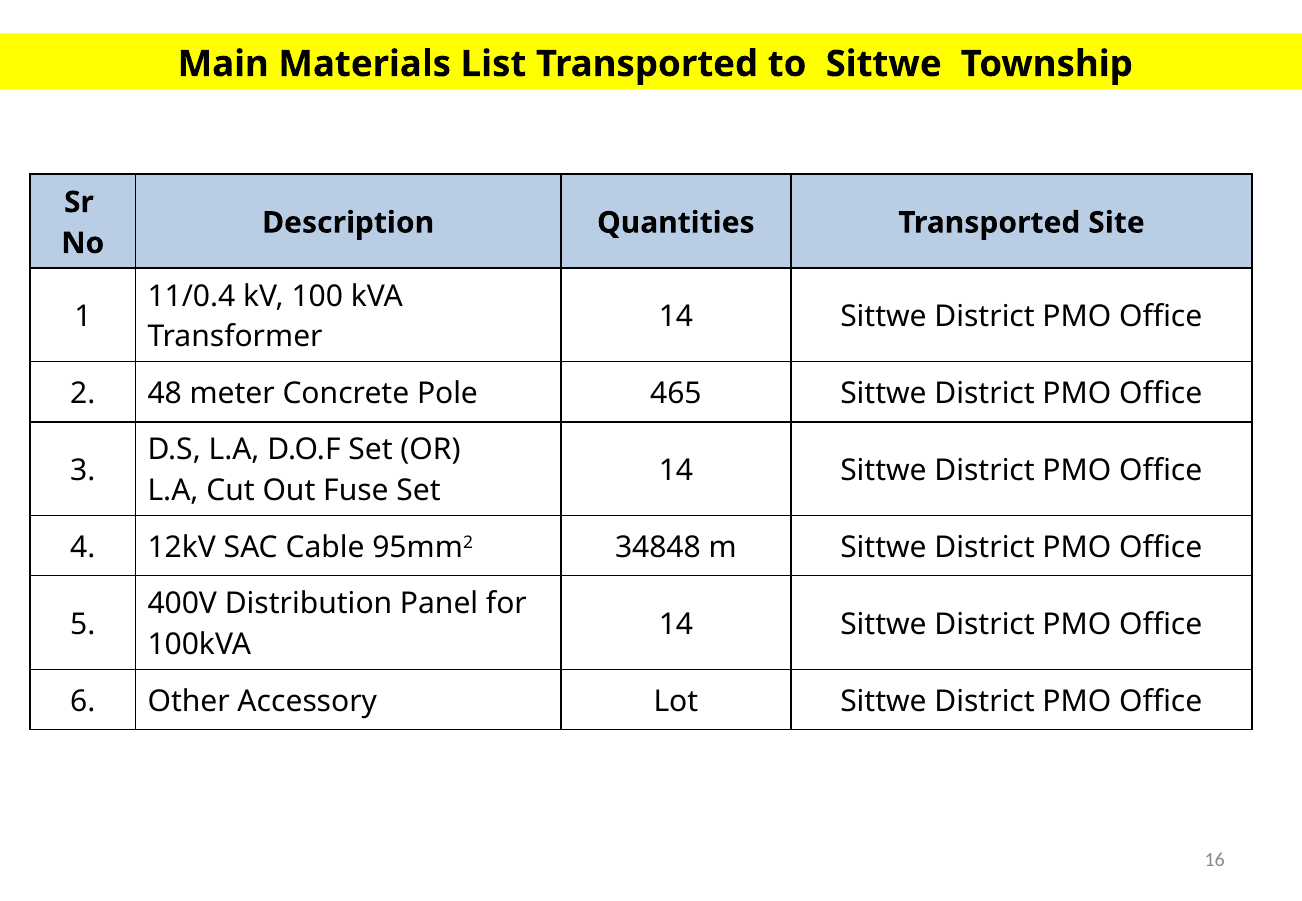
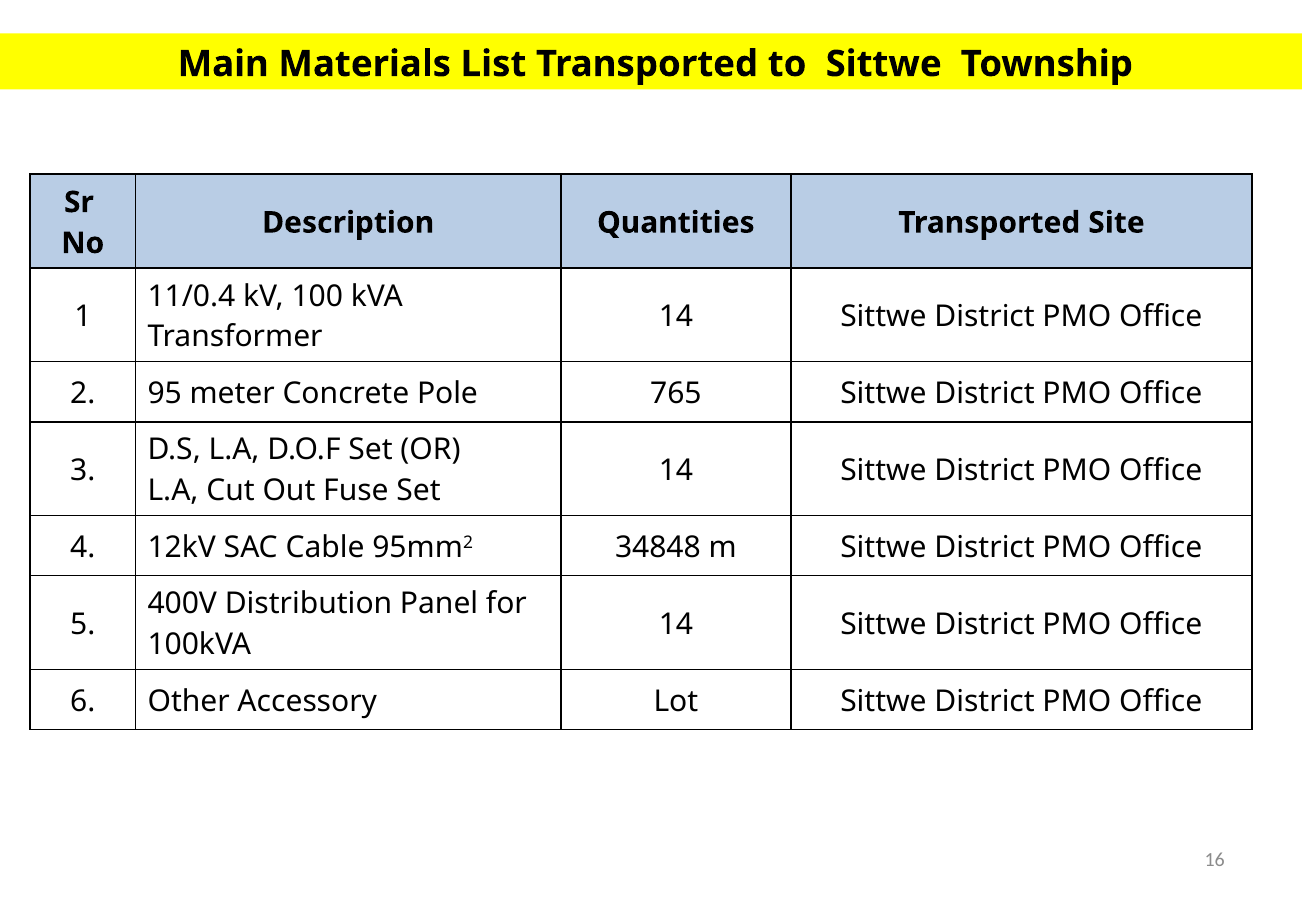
48: 48 -> 95 (165, 394)
465: 465 -> 765 (676, 394)
